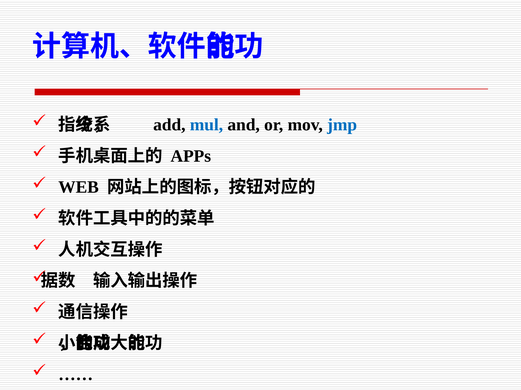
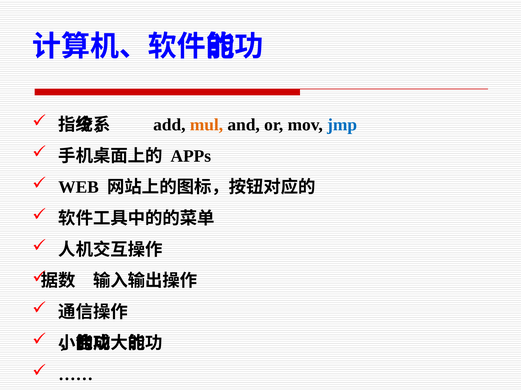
mul colour: blue -> orange (206, 125)
